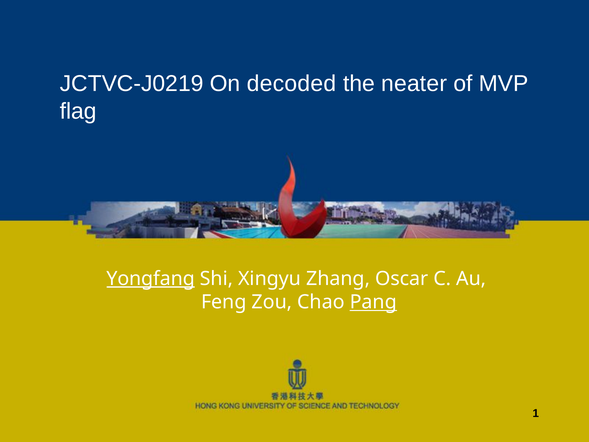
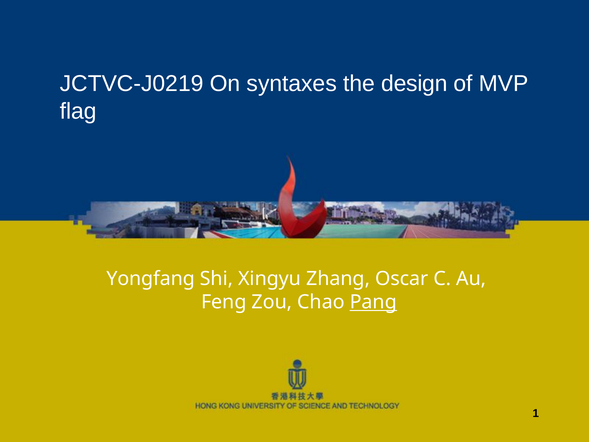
decoded: decoded -> syntaxes (292, 84)
neater: neater -> design (414, 84)
Yongfang underline: present -> none (151, 278)
